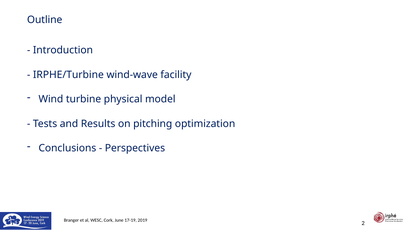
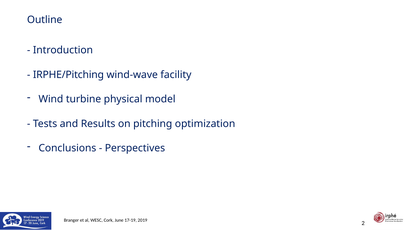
IRPHE/Turbine: IRPHE/Turbine -> IRPHE/Pitching (68, 75)
